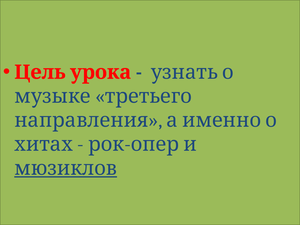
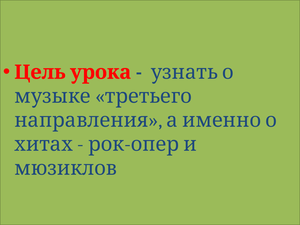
мюзиклов underline: present -> none (66, 168)
